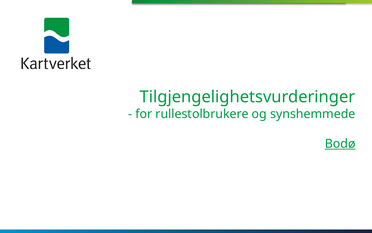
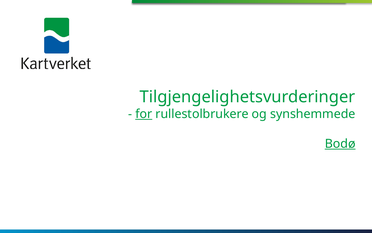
for underline: none -> present (144, 114)
